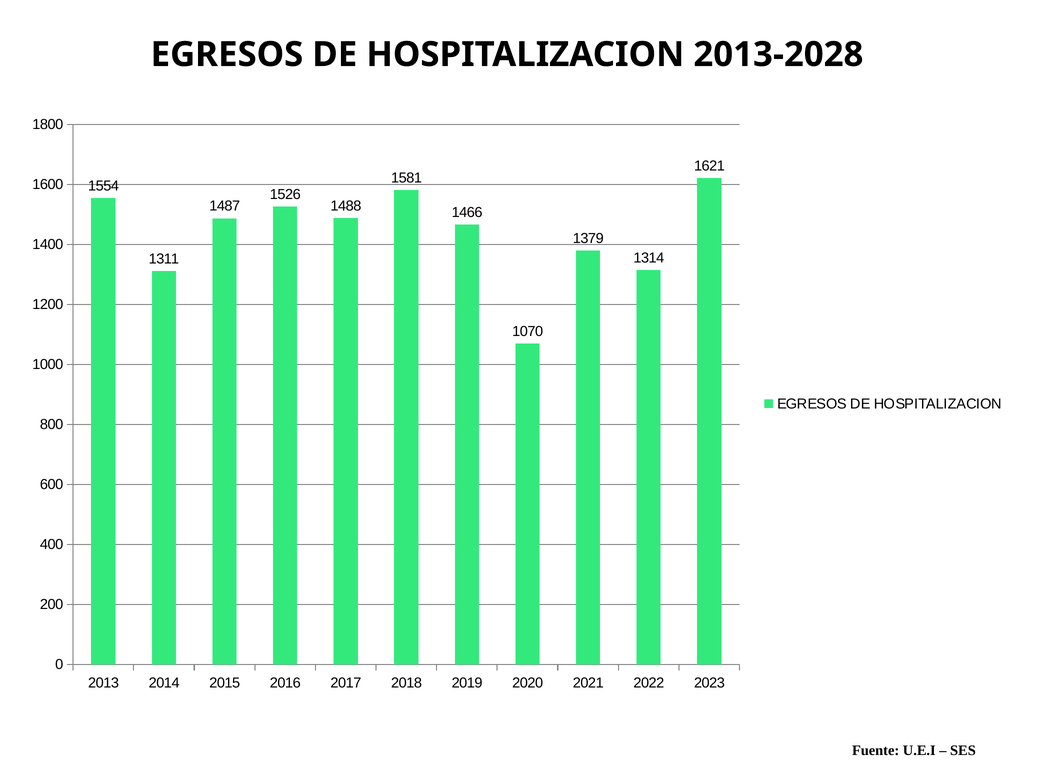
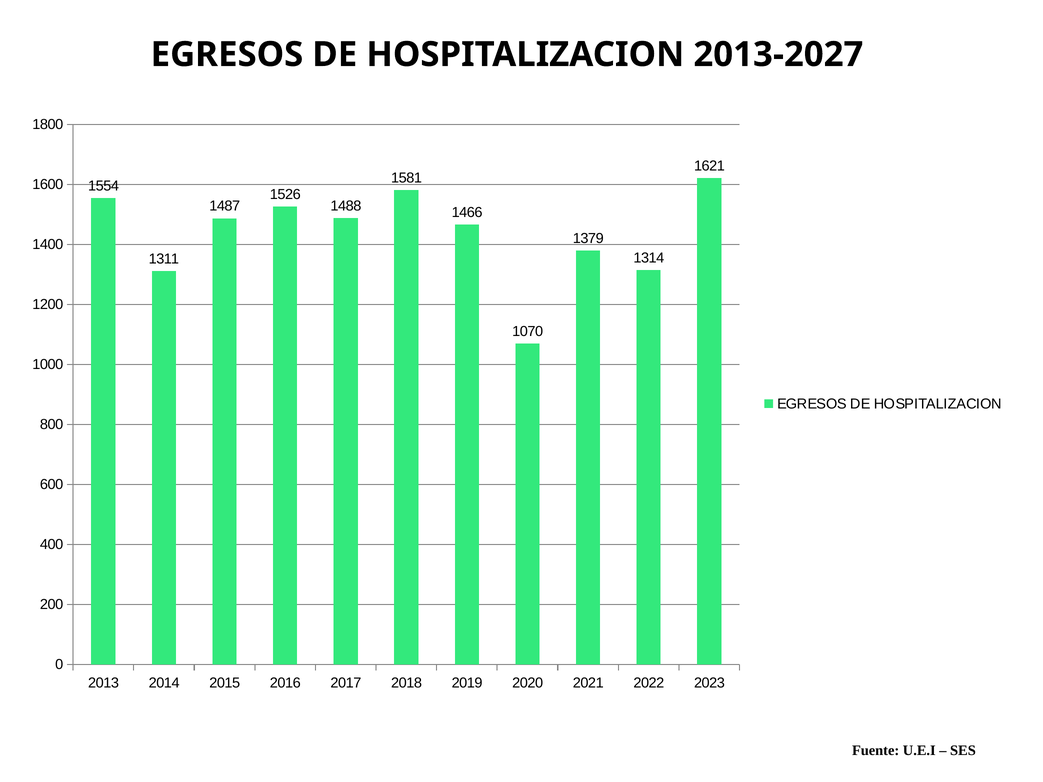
2013-2028: 2013-2028 -> 2013-2027 (778, 55)
